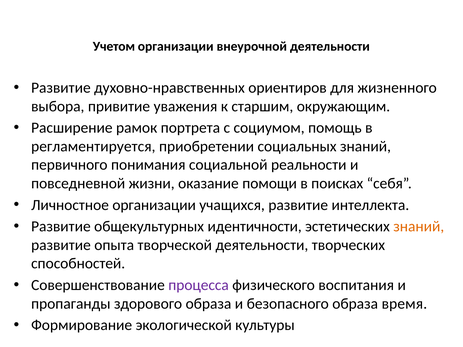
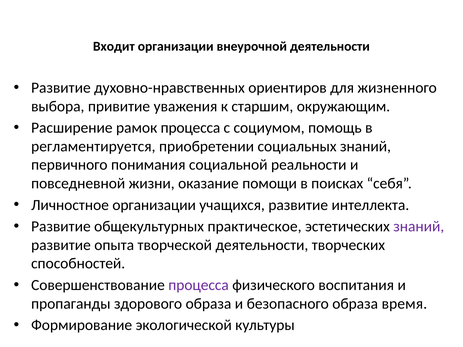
Учетом: Учетом -> Входит (114, 46)
рамок портрета: портрета -> процесса (190, 128)
идентичности: идентичности -> практическое (255, 227)
знаний colour: orange -> purple (419, 227)
